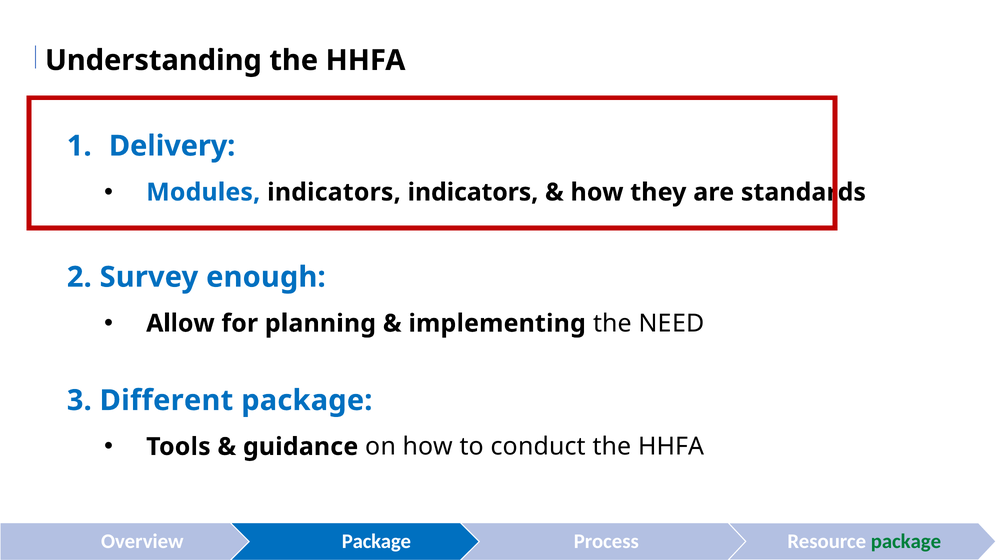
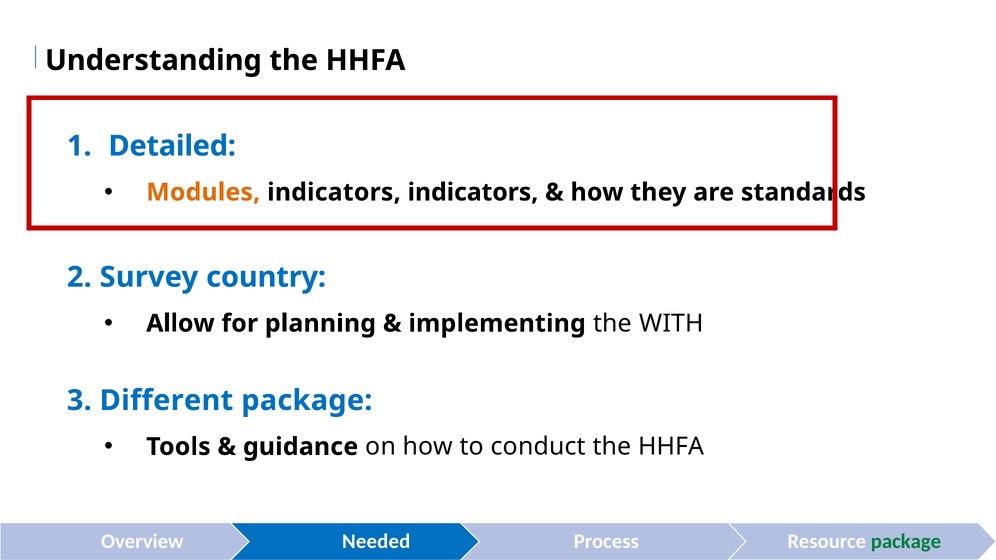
Delivery: Delivery -> Detailed (172, 146)
Modules colour: blue -> orange (203, 192)
enough: enough -> country (266, 277)
NEED: NEED -> WITH (672, 324)
Overview Package: Package -> Needed (376, 542)
